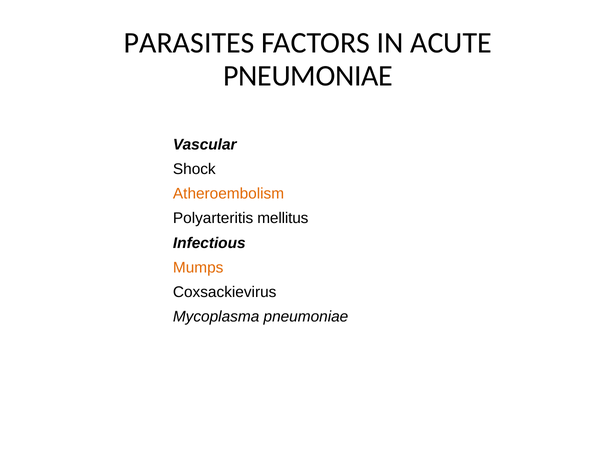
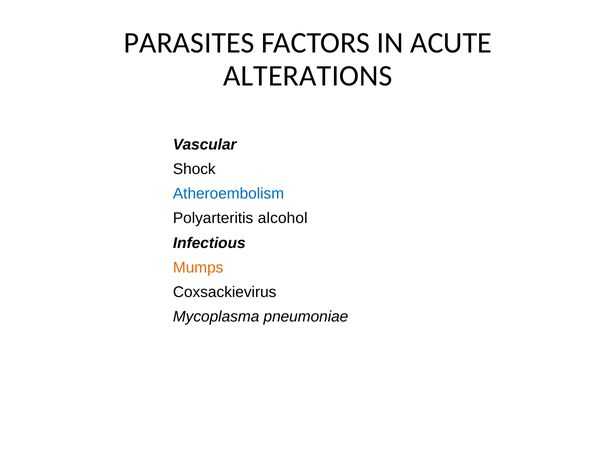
PNEUMONIAE: PNEUMONIAE -> ALTERATIONS (308, 76)
Atheroembolism colour: orange -> blue (229, 194)
mellitus: mellitus -> alcohol (283, 218)
